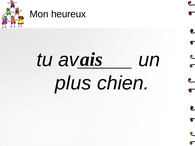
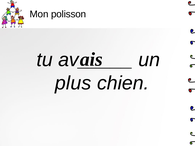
heureux: heureux -> polisson (69, 14)
